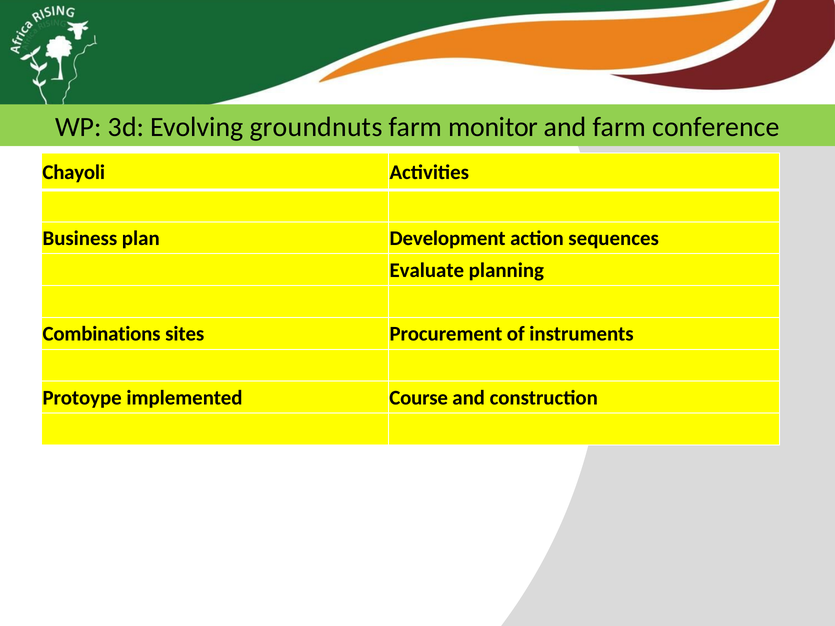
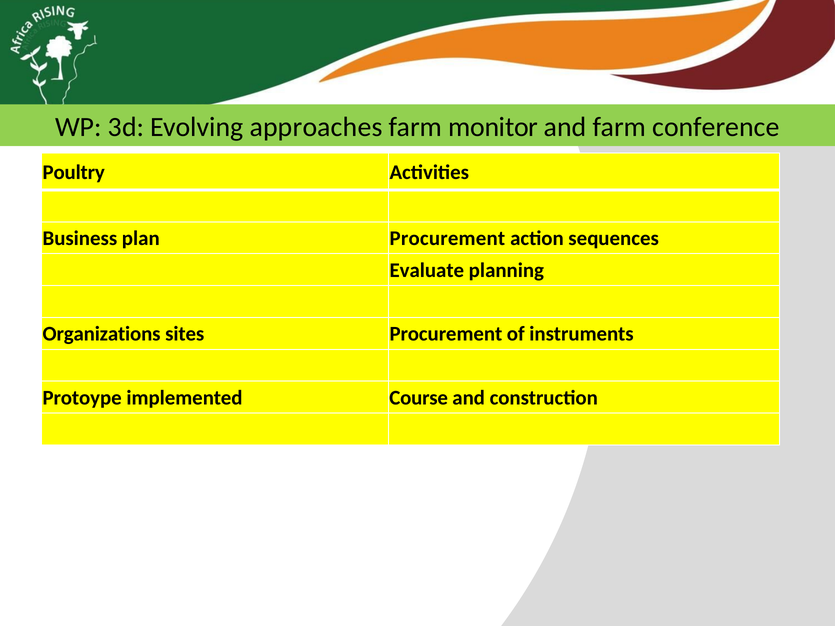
groundnuts: groundnuts -> approaches (316, 127)
Chayoli: Chayoli -> Poultry (74, 172)
plan Development: Development -> Procurement (447, 239)
Combinations: Combinations -> Organizations (102, 334)
